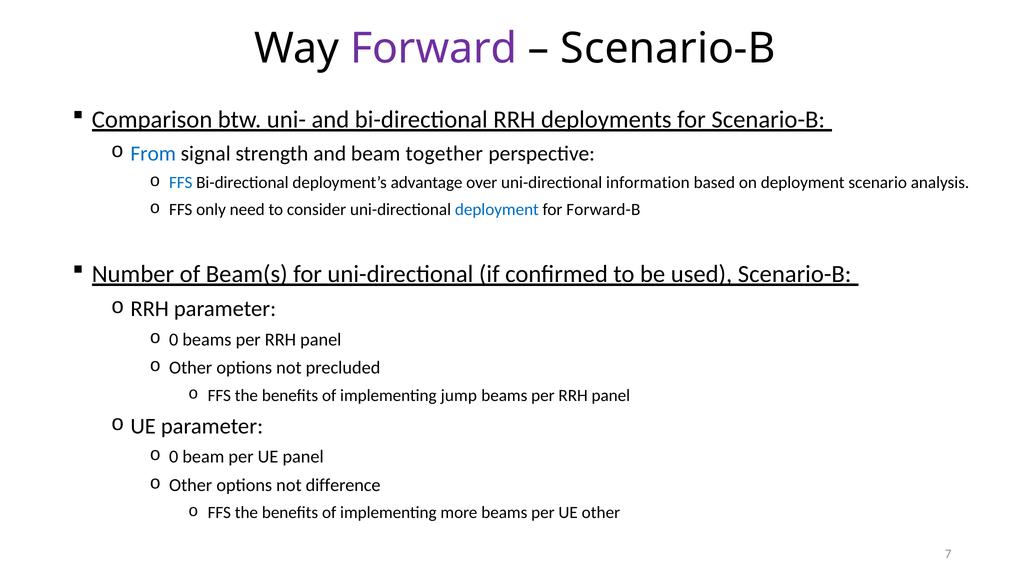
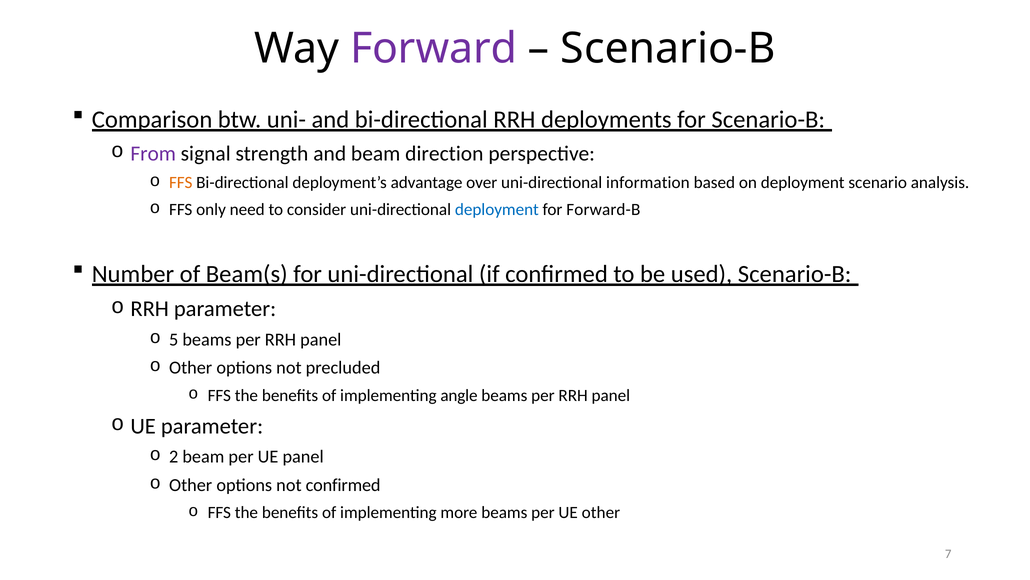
From colour: blue -> purple (153, 153)
together: together -> direction (444, 153)
FFS colour: blue -> orange (181, 183)
0: 0 -> 5 (174, 339)
jump: jump -> angle (459, 395)
0: 0 -> 2 (174, 456)
not difference: difference -> confirmed (343, 485)
